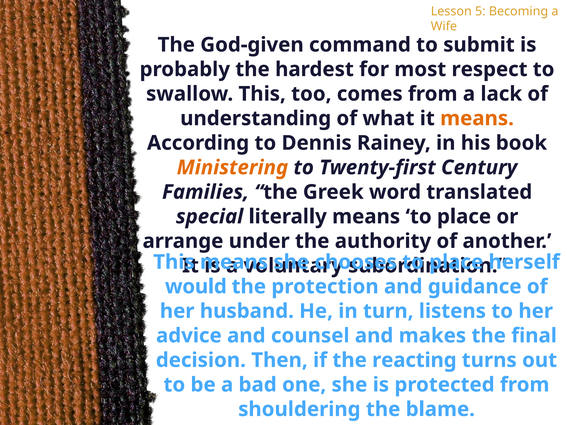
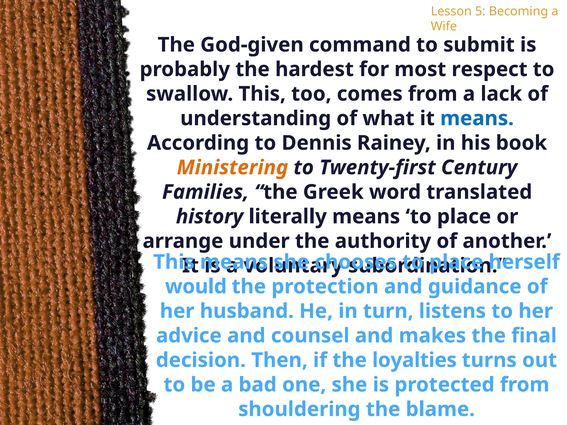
means colour: orange -> blue (477, 118)
special: special -> history (210, 217)
reacting: reacting -> loyalties (414, 360)
